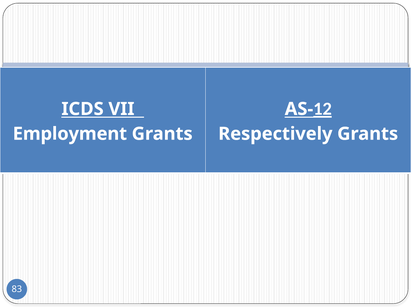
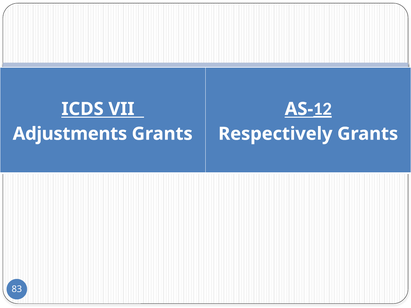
Employment: Employment -> Adjustments (70, 134)
